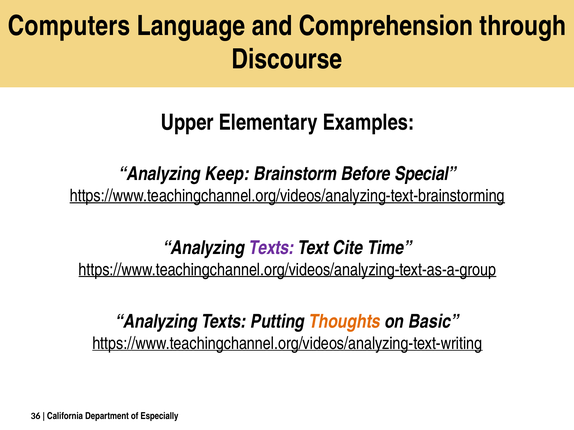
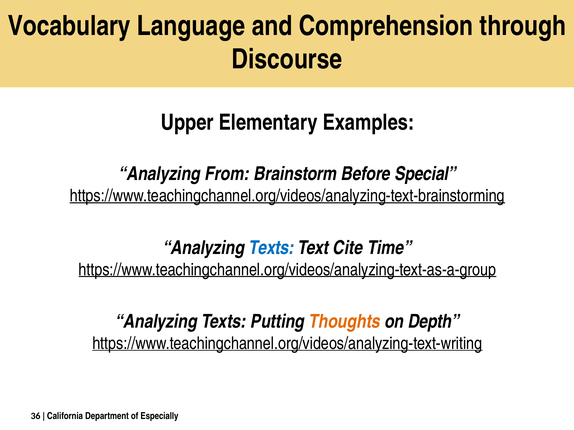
Computers: Computers -> Vocabulary (69, 26)
Keep: Keep -> From (227, 174)
Texts colour: purple -> blue (271, 248)
Basic: Basic -> Depth (434, 322)
